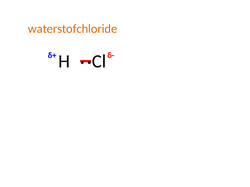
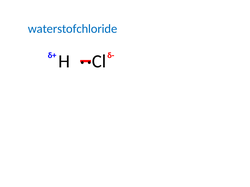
waterstofchloride colour: orange -> blue (73, 29)
